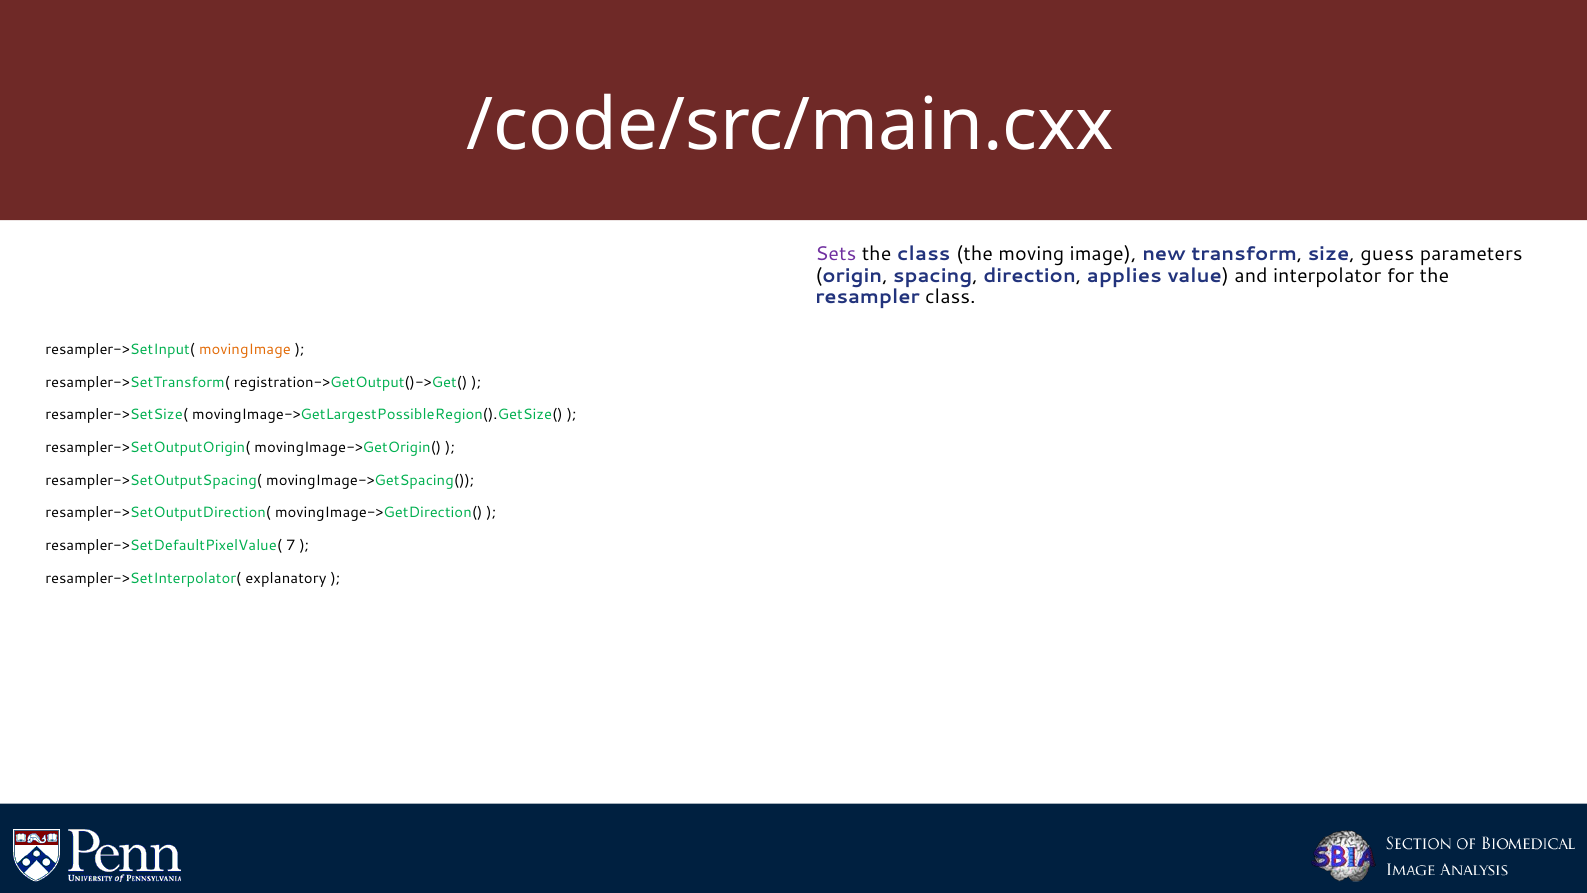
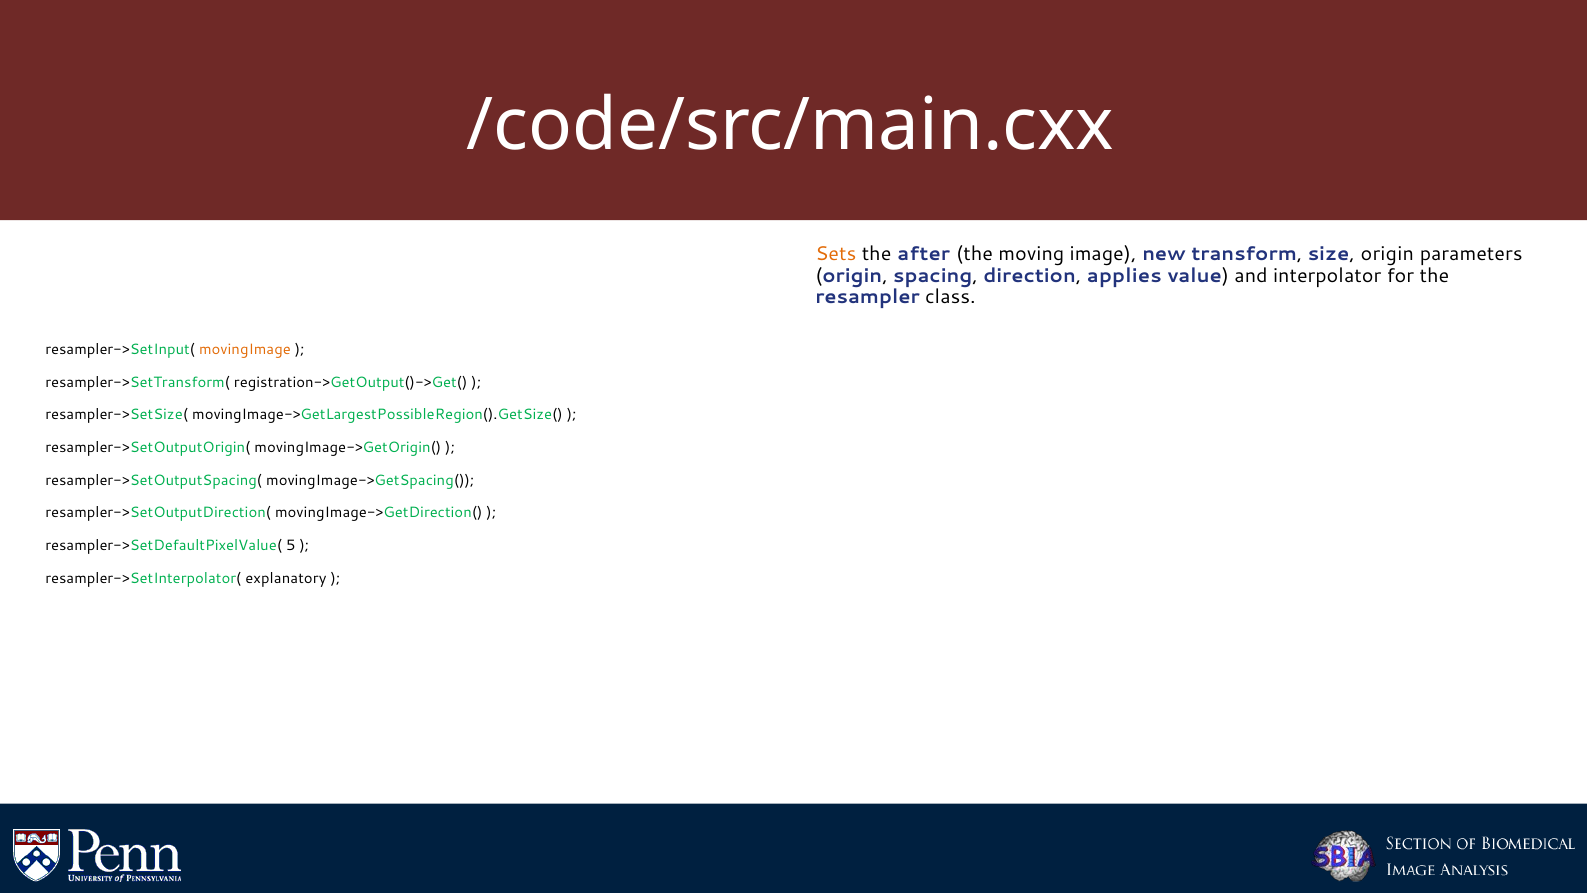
Sets colour: purple -> orange (836, 254)
the class: class -> after (924, 254)
size guess: guess -> origin (1387, 254)
7: 7 -> 5 (291, 545)
